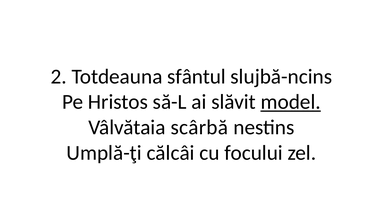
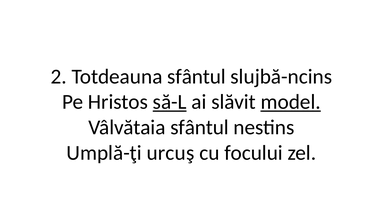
să-L underline: none -> present (170, 102)
Vâlvătaia scârbă: scârbă -> sfântul (200, 128)
călcâi: călcâi -> urcuş (170, 153)
